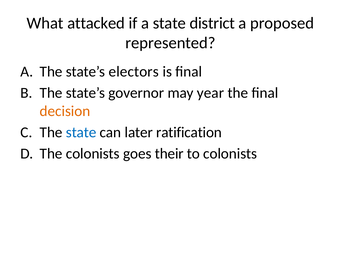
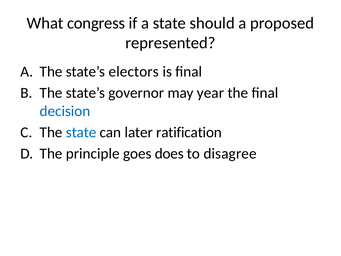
attacked: attacked -> congress (96, 23)
district: district -> should (212, 23)
decision colour: orange -> blue (65, 111)
The colonists: colonists -> principle (93, 153)
their: their -> does (169, 153)
to colonists: colonists -> disagree (230, 153)
